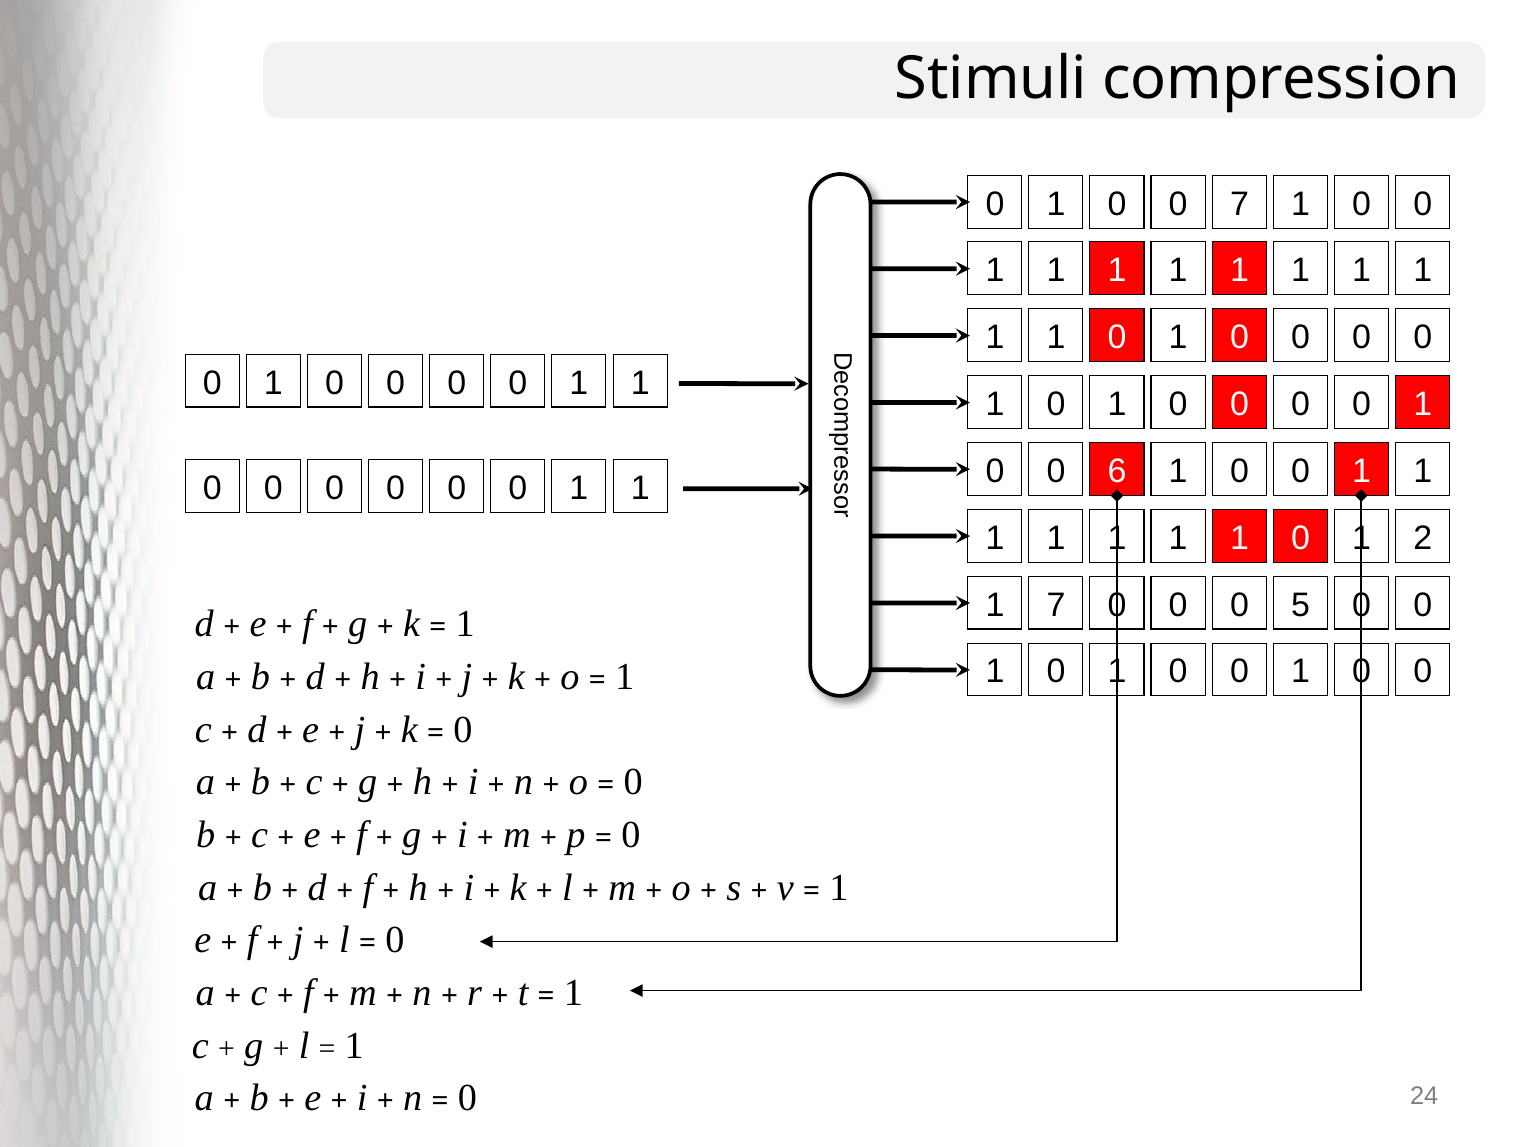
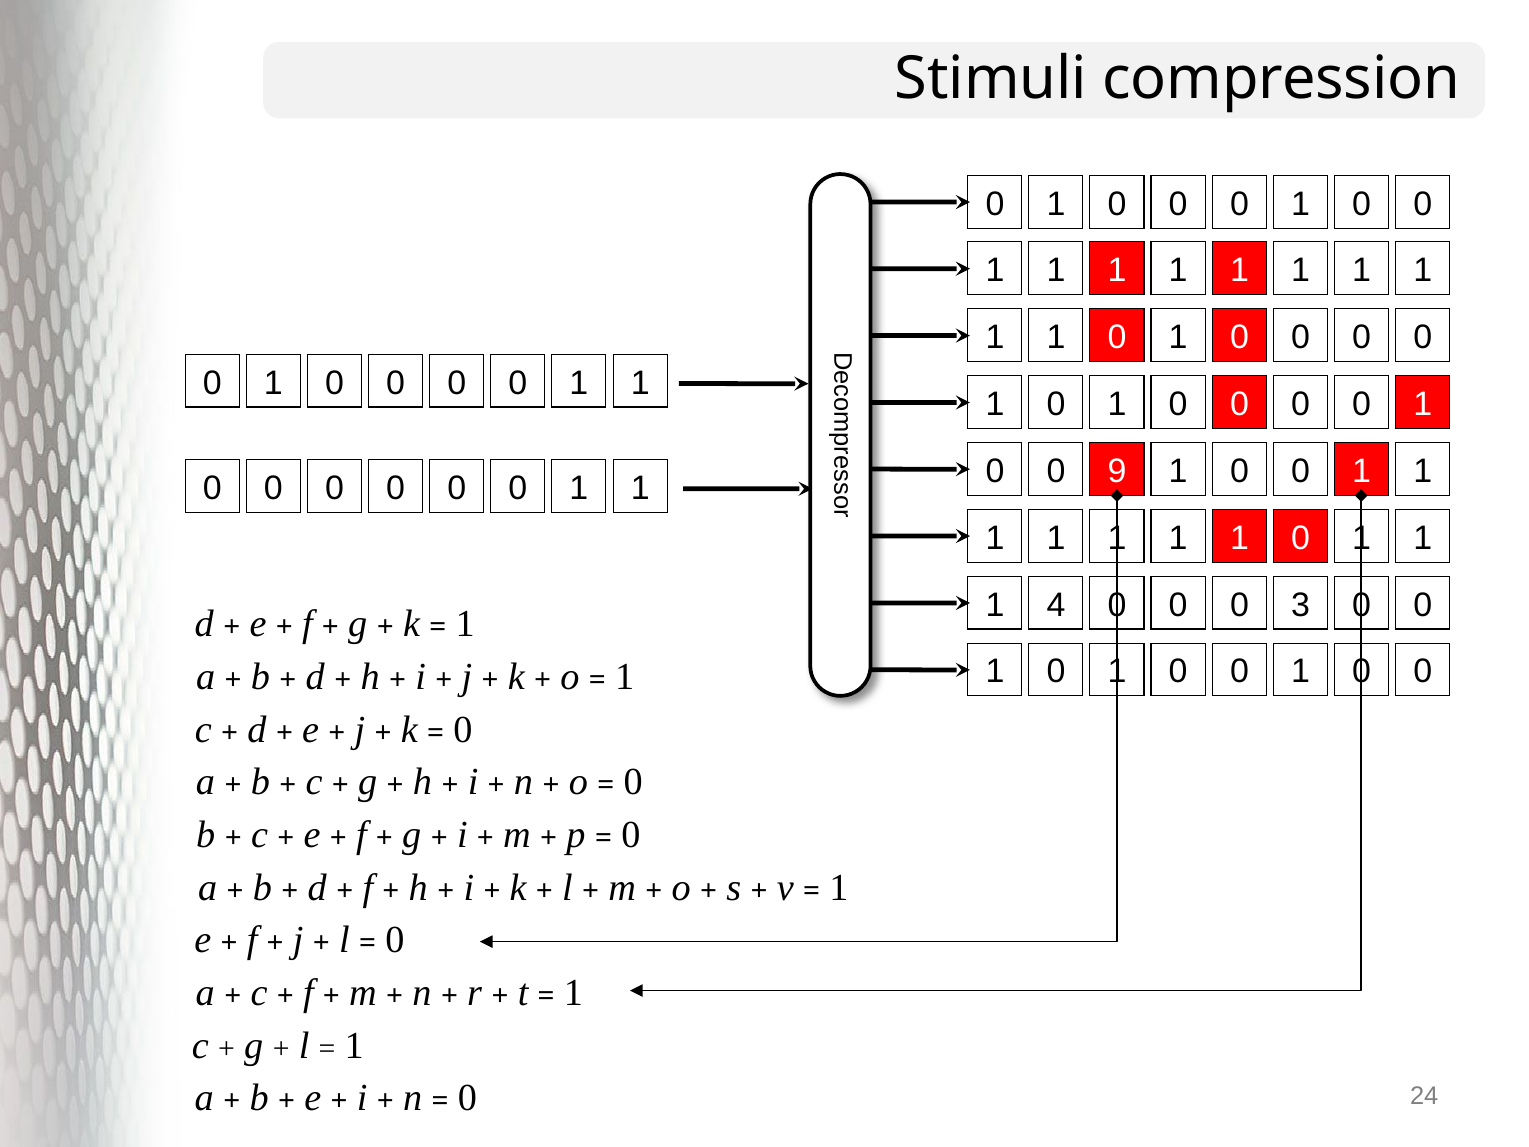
7: 7 -> 0 (1239, 204)
6: 6 -> 9 (1117, 471)
1 0 1 2: 2 -> 1 (1423, 538)
1 7: 7 -> 4 (1056, 605)
5: 5 -> 3 (1300, 605)
